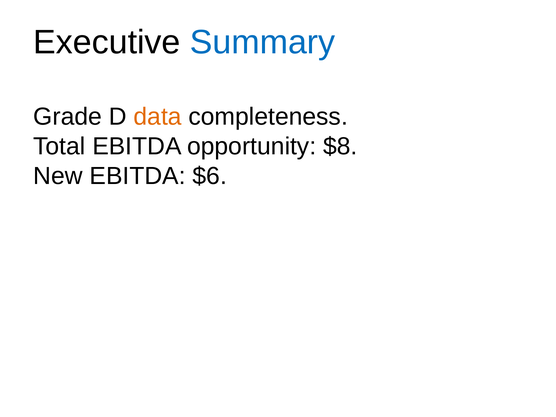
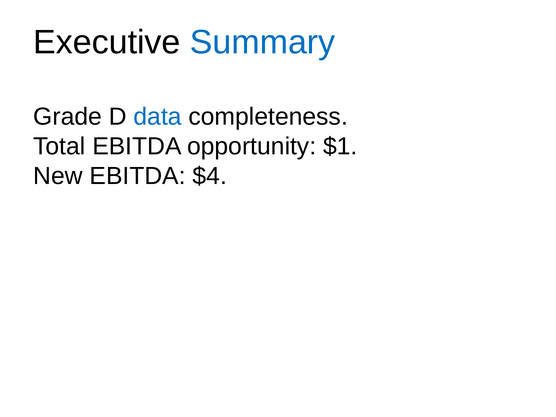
data colour: orange -> blue (158, 117)
$8: $8 -> $1 (340, 146)
$6: $6 -> $4 (210, 176)
